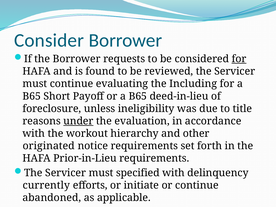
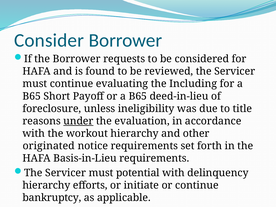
for underline: present -> none (239, 59)
Prior-in-Lieu: Prior-in-Lieu -> Basis-in-Lieu (85, 158)
specified: specified -> potential (138, 173)
currently: currently -> hierarchy (46, 185)
abandoned: abandoned -> bankruptcy (52, 198)
